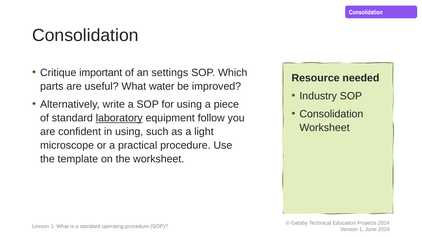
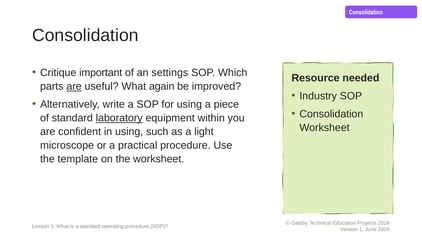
are underline: none -> present (74, 87)
water: water -> again (162, 87)
follow: follow -> within (211, 118)
